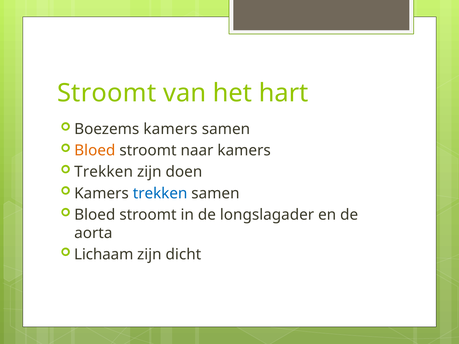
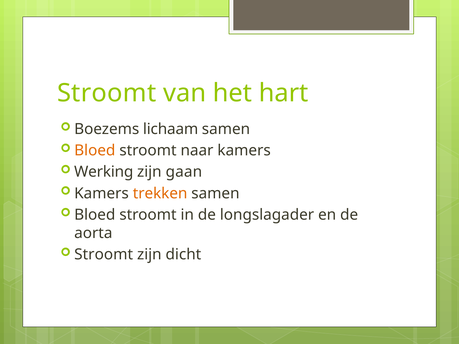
Boezems kamers: kamers -> lichaam (171, 129)
Trekken: Trekken -> Werking (104, 172)
doen: doen -> gaan (184, 172)
trekken colour: blue -> orange (160, 193)
Lichaam: Lichaam -> Stroomt (104, 255)
